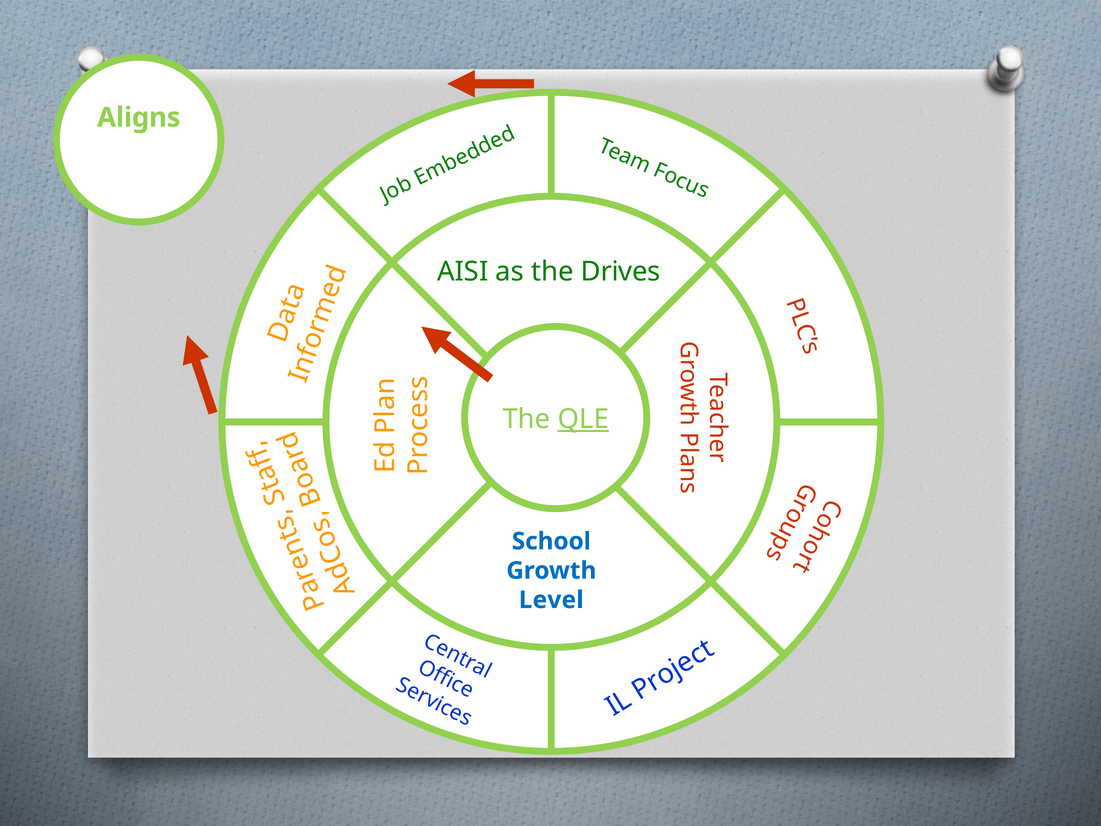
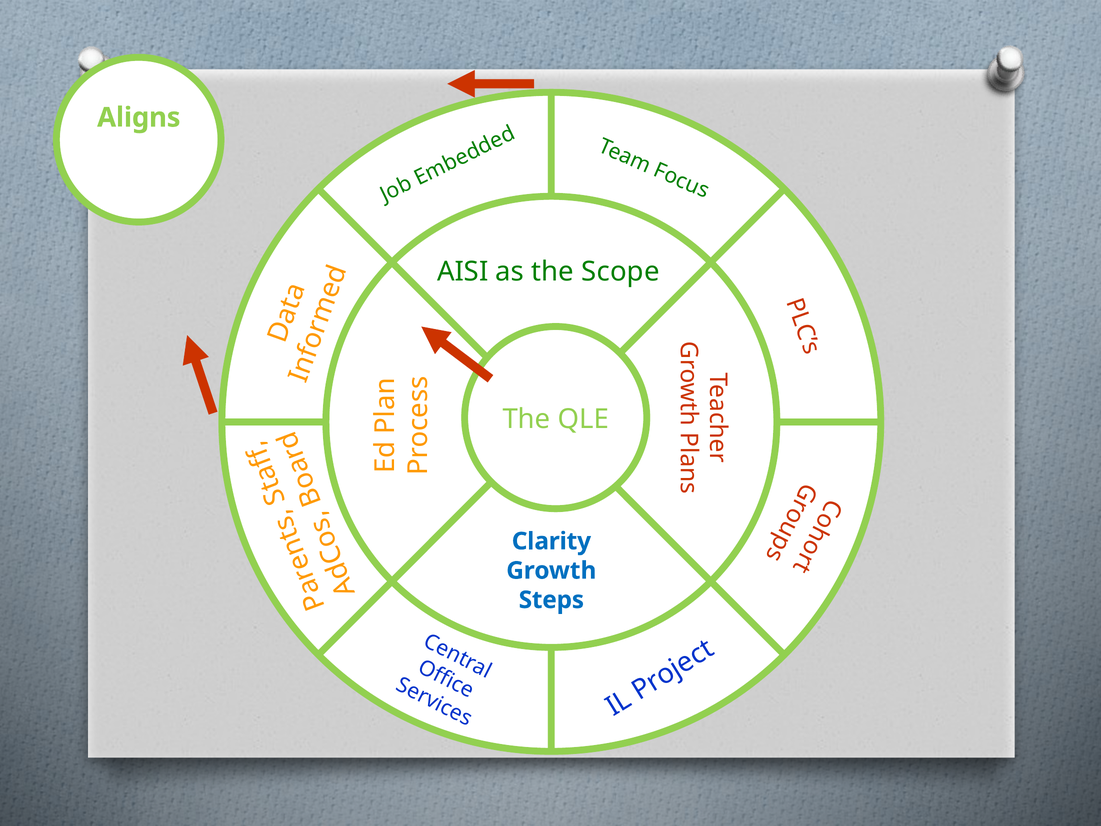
Drives: Drives -> Scope (620, 271)
QLE underline: present -> none (583, 419)
School: School -> Clarity (551, 541)
Level: Level -> Steps (551, 600)
